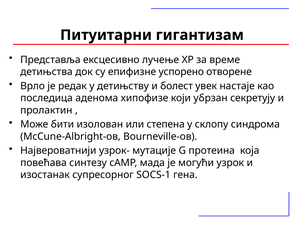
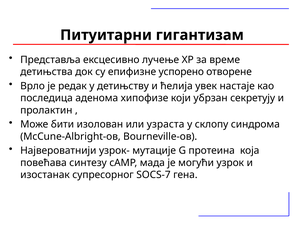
болест: болест -> ћелија (177, 86)
степена: степена -> узраста (166, 124)
SOCS-1: SOCS-1 -> SOCS-7 (153, 174)
